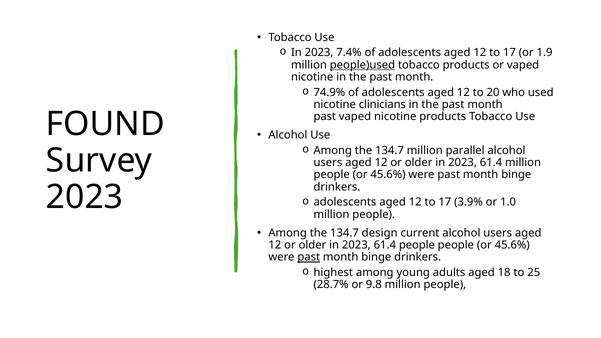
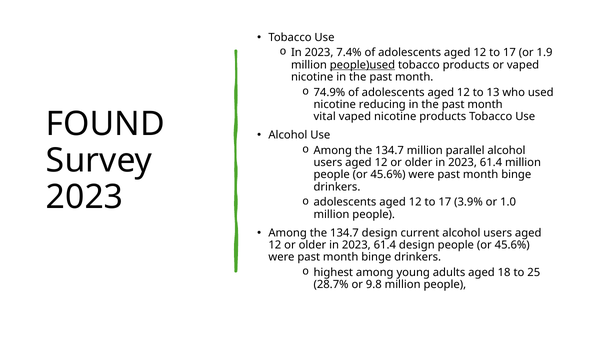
20: 20 -> 13 (493, 92)
clinicians: clinicians -> reducing (382, 104)
past: past -> vital (325, 117)
61.4 people: people -> design (417, 245)
past underline: present -> none (309, 257)
